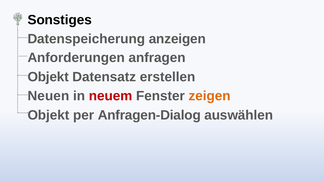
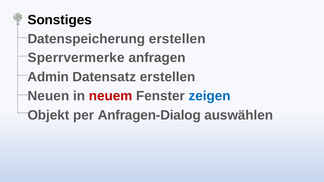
Datenspeicherung anzeigen: anzeigen -> erstellen (177, 39)
Anforderungen: Anforderungen -> Sperrvermerke (76, 58)
Objekt: Objekt -> Admin (48, 77)
zeigen colour: orange -> blue (210, 96)
